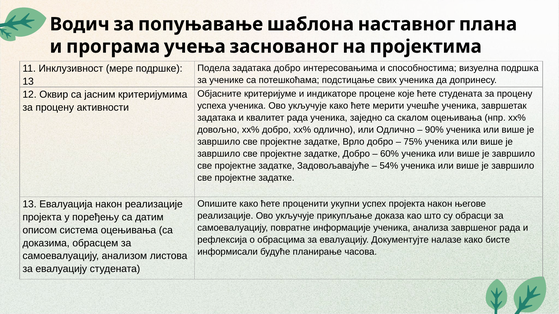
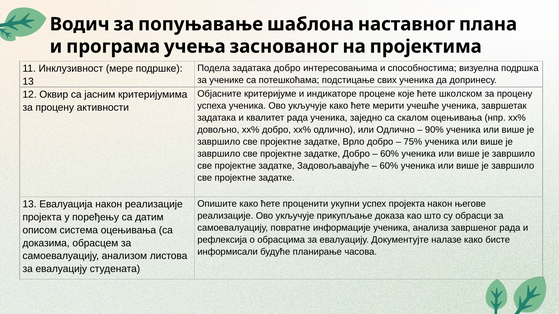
ћете студената: студената -> школском (461, 94)
54%: 54% -> 60% (389, 166)
